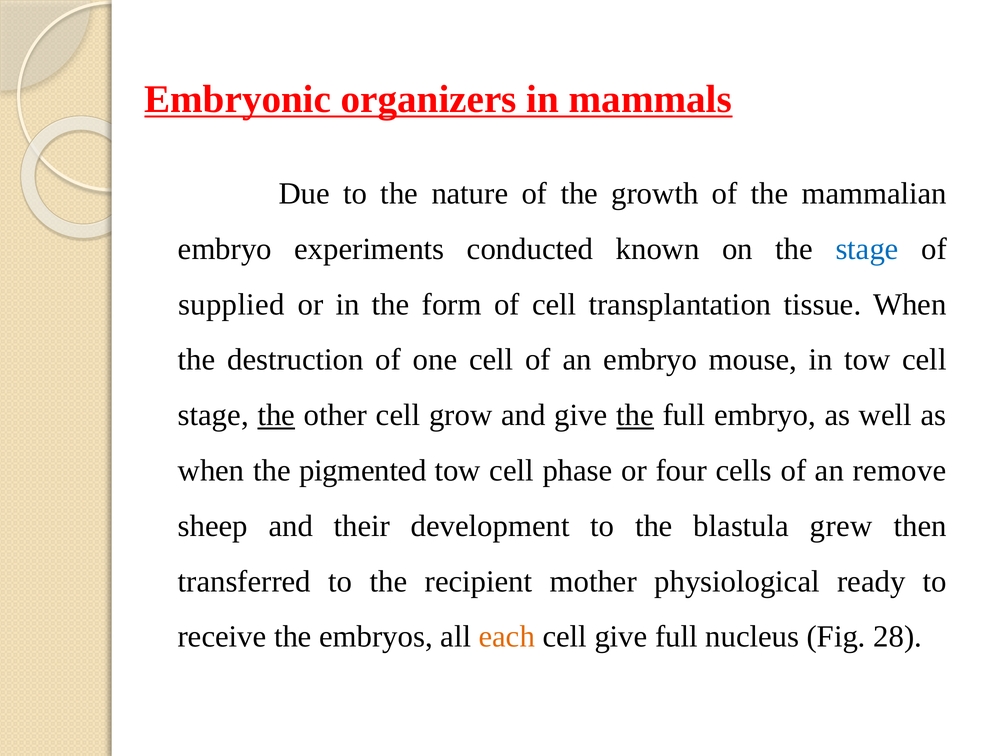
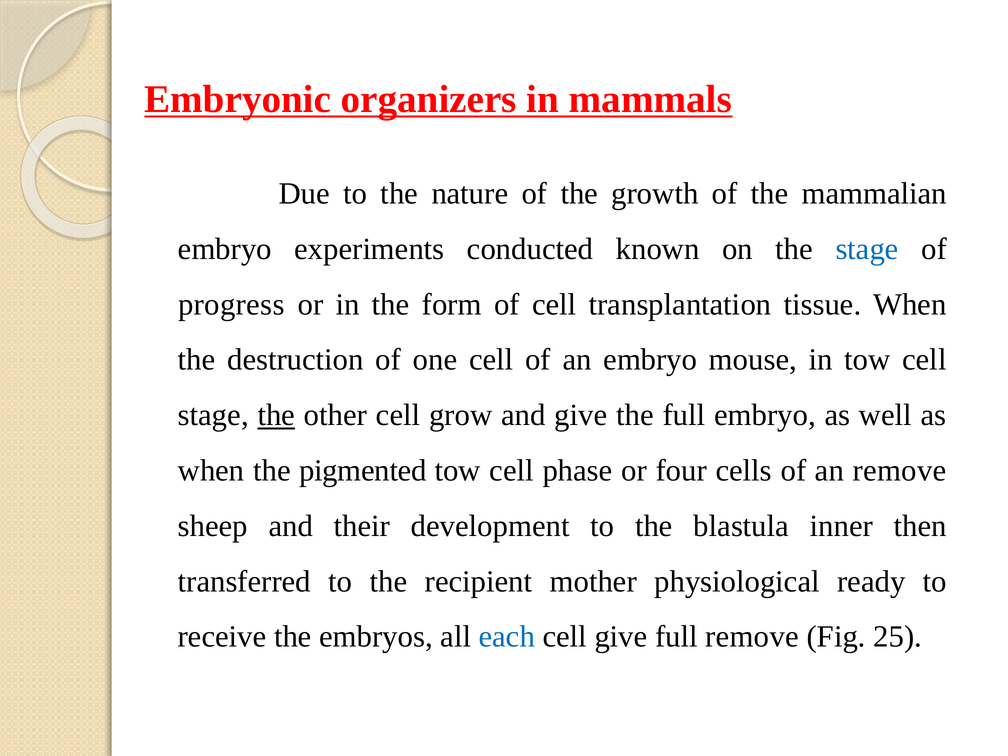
supplied: supplied -> progress (231, 304)
the underline: present -> none (635, 415)
grew: grew -> inner (841, 526)
each colour: orange -> blue (507, 637)
full nucleus: nucleus -> remove (752, 637)
28: 28 -> 25 (898, 637)
